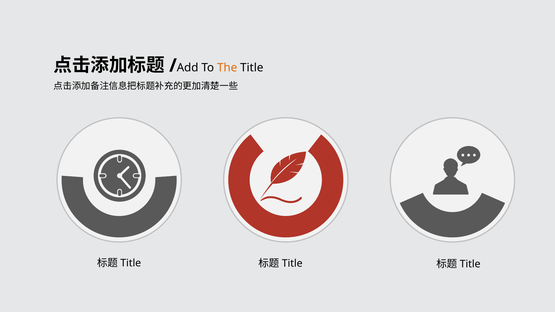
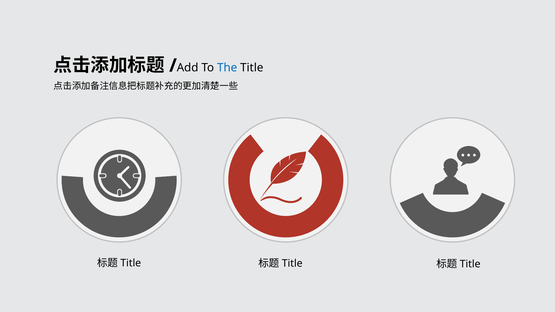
The colour: orange -> blue (227, 68)
